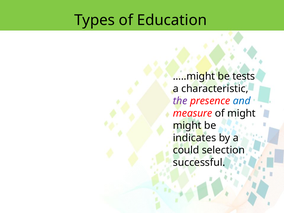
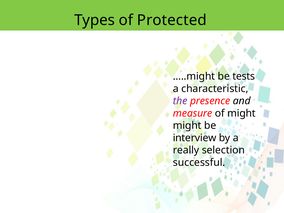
Education: Education -> Protected (172, 20)
and colour: blue -> black (242, 101)
indicates: indicates -> interview (195, 138)
could: could -> really (186, 150)
